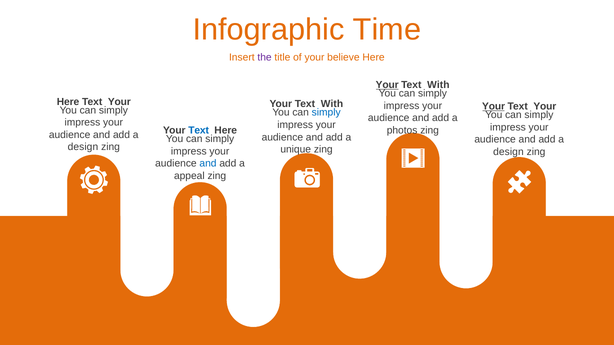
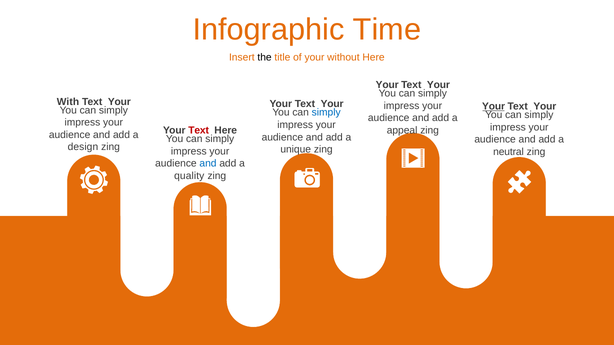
the colour: purple -> black (265, 57)
believe: believe -> without (343, 57)
Your underline: present -> none (387, 85)
With: With -> Your (438, 85)
Here: Here -> With (68, 102)
With: With -> Your (332, 104)
photos: photos -> appeal (402, 130)
Text colour: blue -> red (199, 131)
design: design -> neutral (509, 152)
appeal: appeal -> quality (189, 176)
